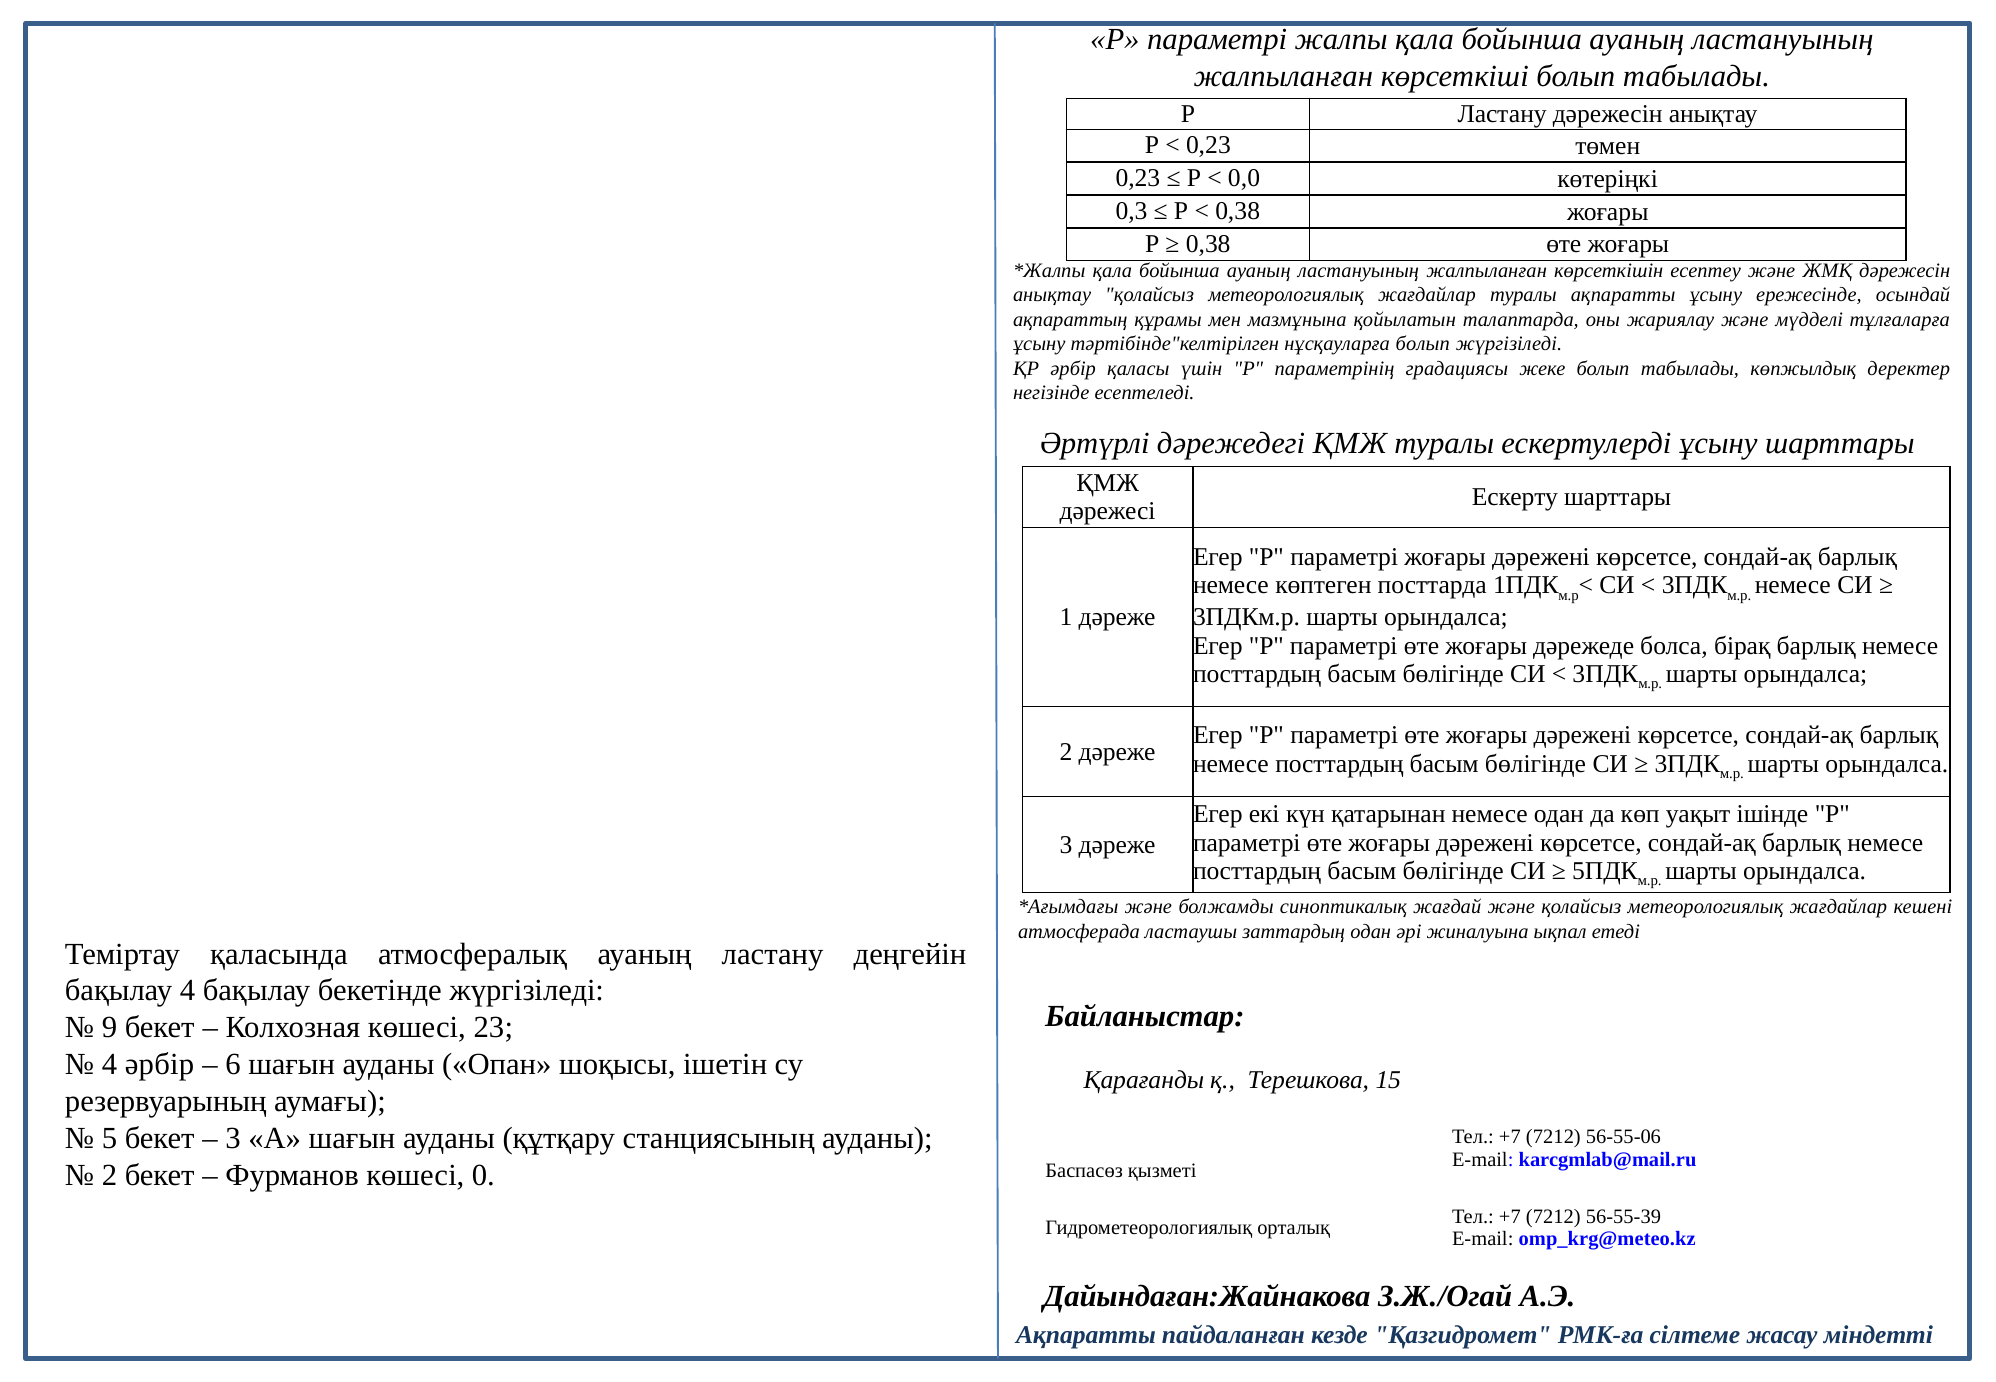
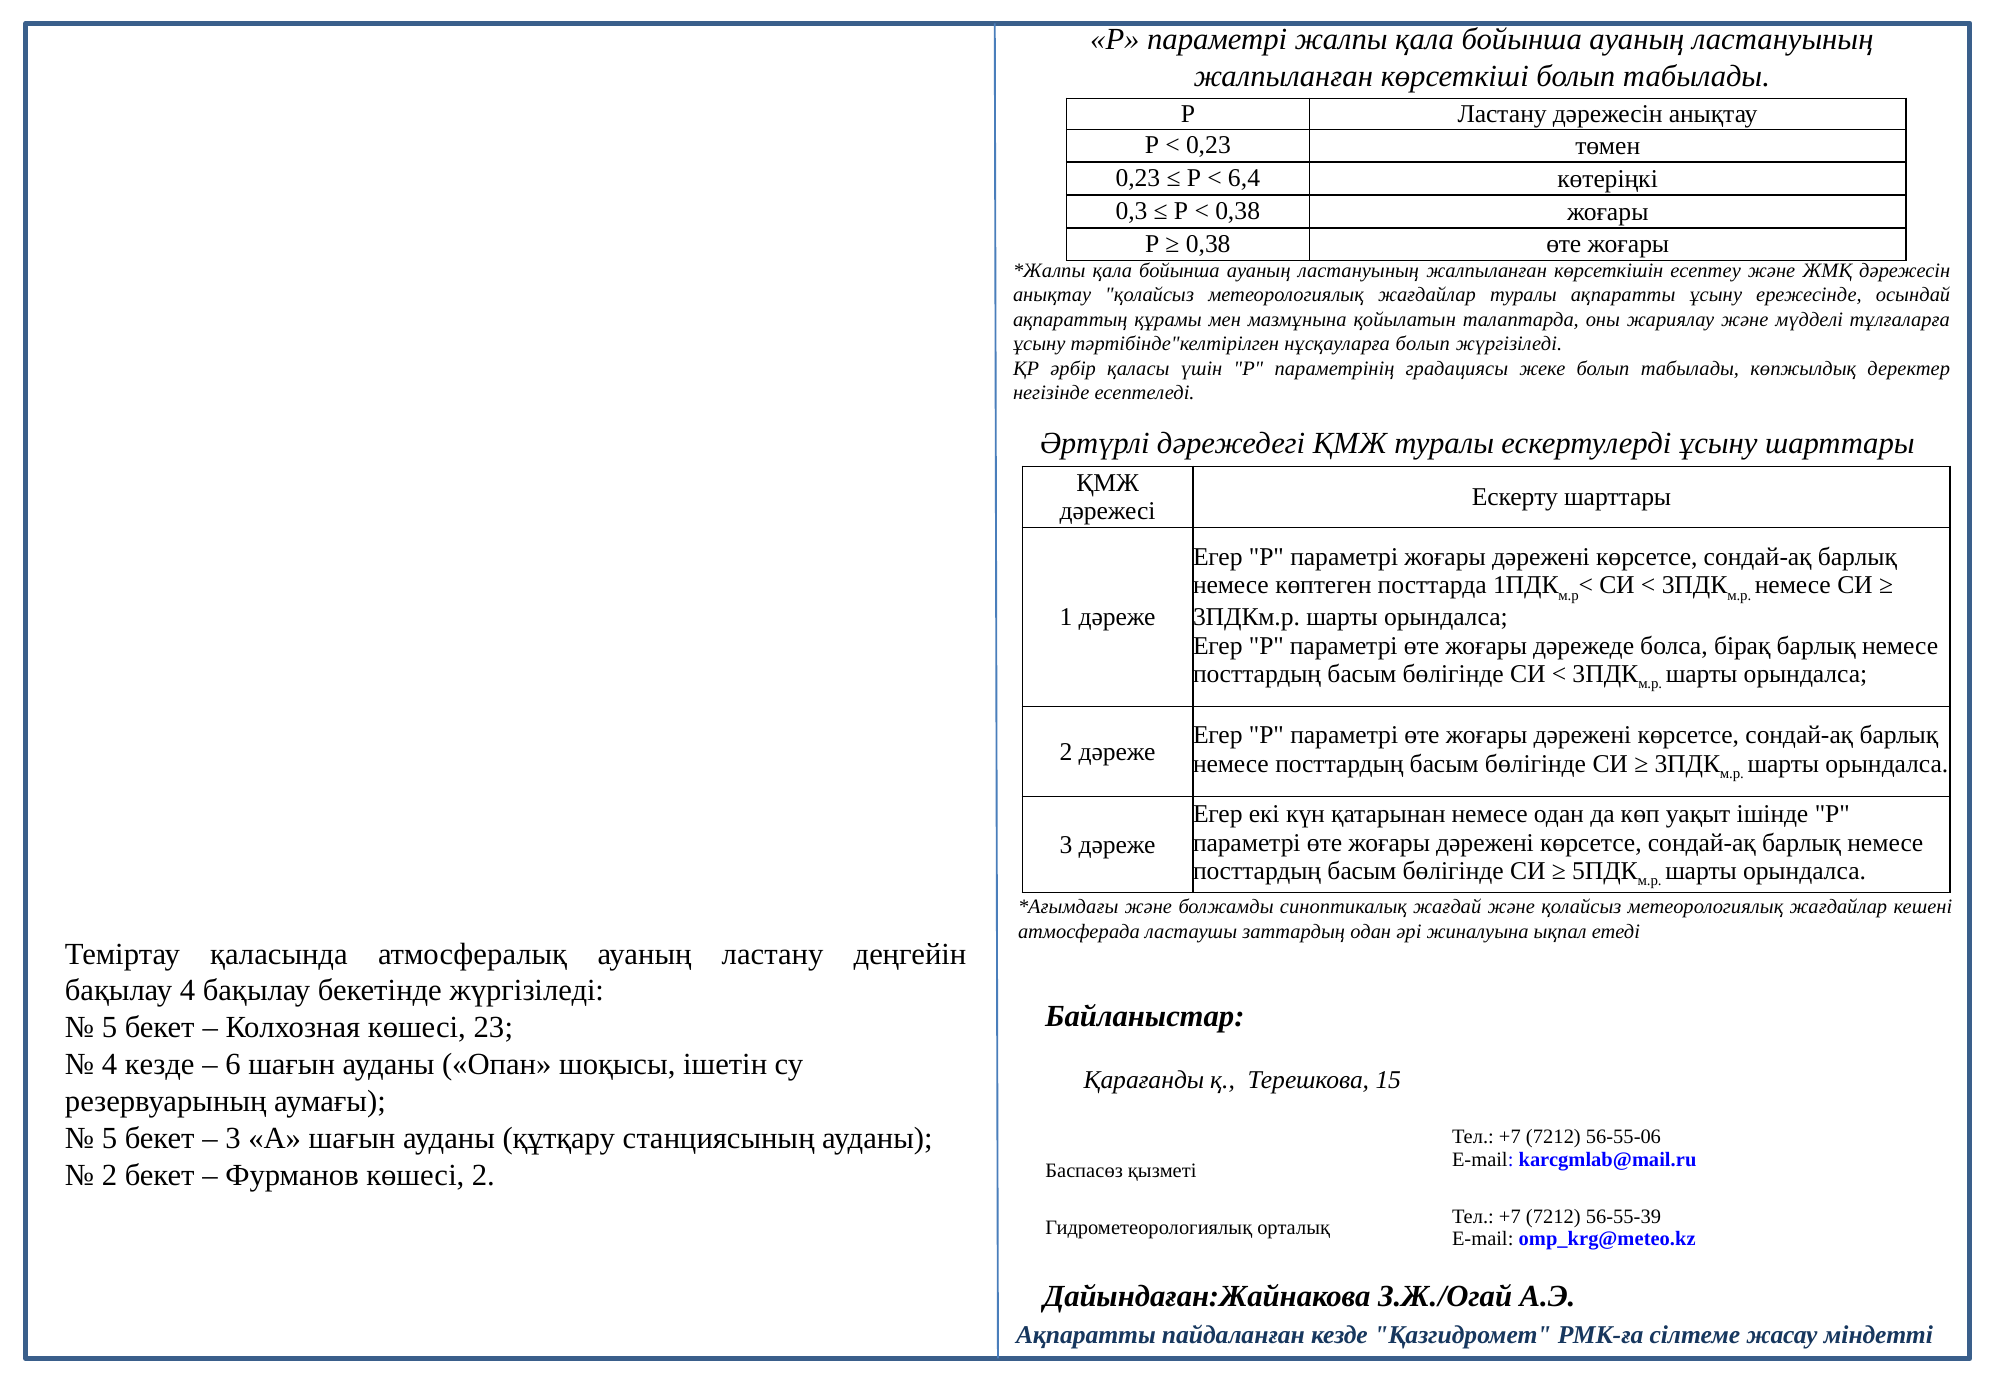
0,0: 0,0 -> 6,4 (1244, 178)
9: 9 -> 5 (109, 1028)
4 әрбір: әрбір -> кезде (160, 1064)
көшесі 0: 0 -> 2 (483, 1175)
